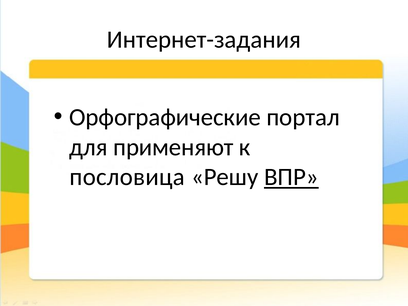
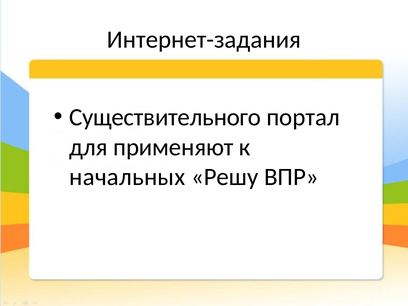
Орфографические: Орфографические -> Существительного (165, 117)
пословица: пословица -> начальных (127, 177)
ВПР underline: present -> none (291, 177)
